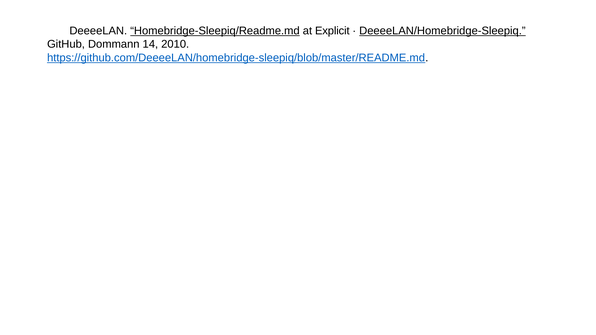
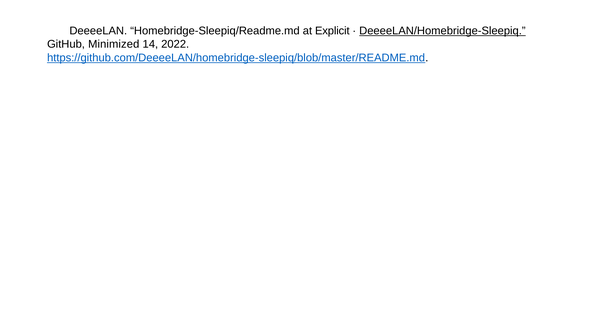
Homebridge-Sleepiq/Readme.md underline: present -> none (215, 31)
Dommann: Dommann -> Minimized (114, 44)
2010: 2010 -> 2022 (175, 44)
